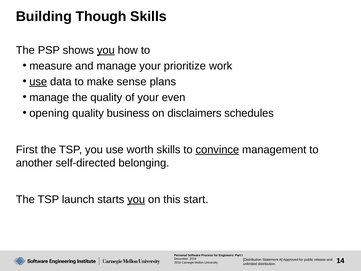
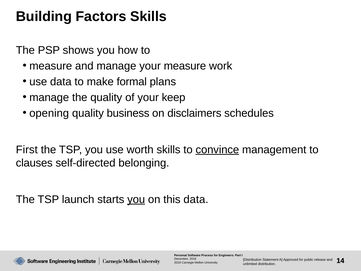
Though: Though -> Factors (101, 17)
you underline: present -> none (106, 50)
your prioritize: prioritize -> measure (185, 66)
use underline: present -> none (38, 82)
sense: sense -> formal (132, 82)
even: even -> keep (174, 97)
another: another -> clauses (34, 163)
this start: start -> data (196, 199)
